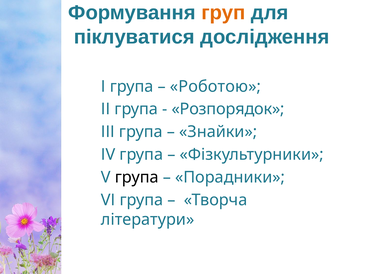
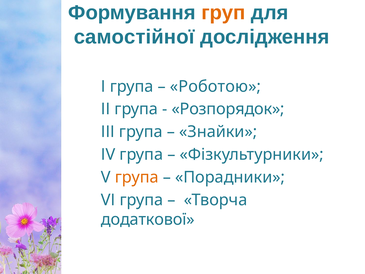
піклуватися: піклуватися -> самостійної (134, 37)
група colour: black -> orange (137, 177)
літератури: літератури -> додаткової (148, 219)
